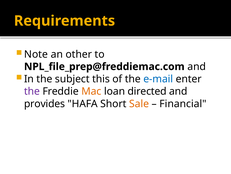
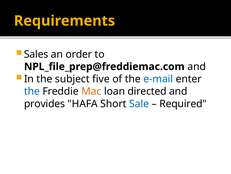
Note: Note -> Sales (36, 54)
other: other -> order (79, 54)
this: this -> five (101, 79)
the colour: purple -> blue (32, 91)
Sale colour: orange -> blue (139, 103)
Financial: Financial -> Required (183, 103)
